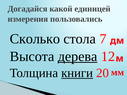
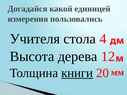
Сколько: Сколько -> Учителя (35, 39)
7: 7 -> 4 (103, 39)
дерева underline: present -> none (78, 57)
